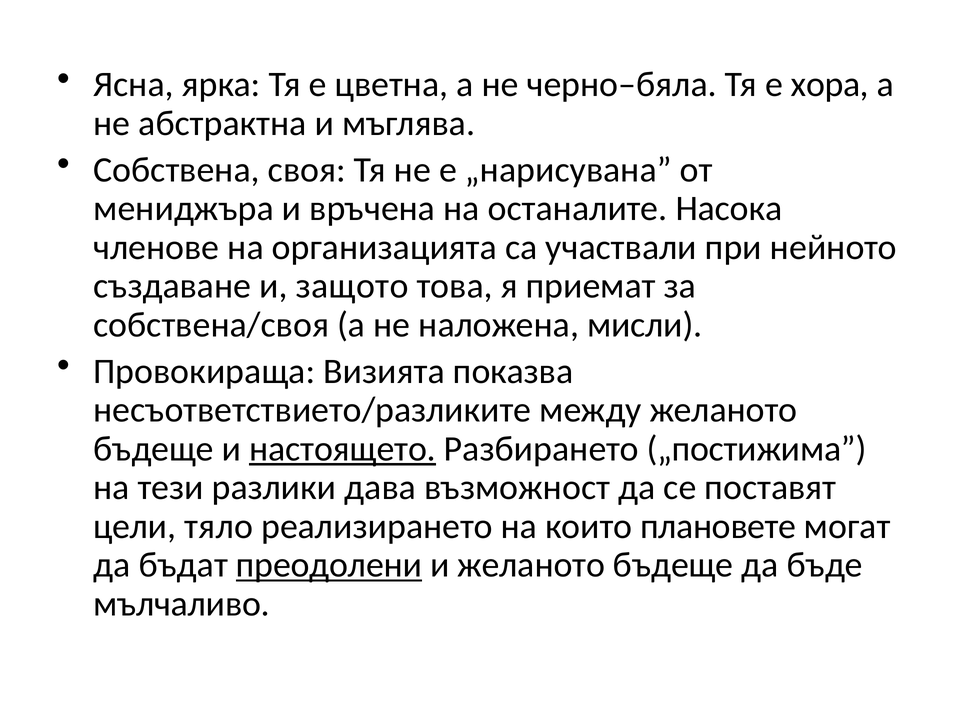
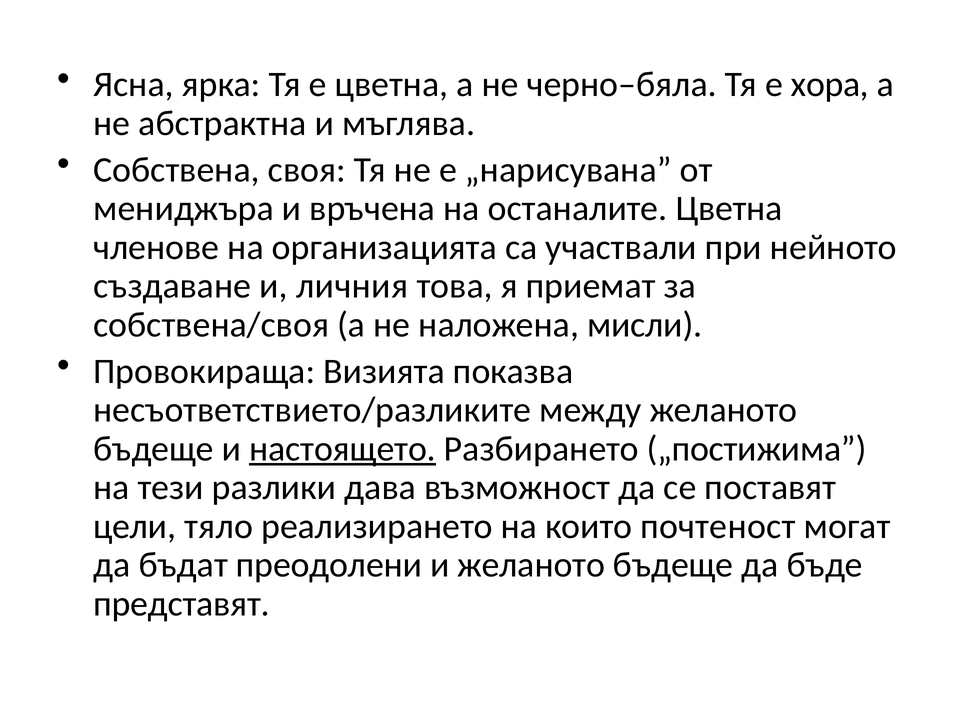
останалите Насока: Насока -> Цветна (729, 209)
защото: защото -> личния (352, 286)
плановете: плановете -> почтеност (718, 527)
преодолени underline: present -> none (329, 566)
мълчаливо: мълчаливо -> представят (182, 604)
